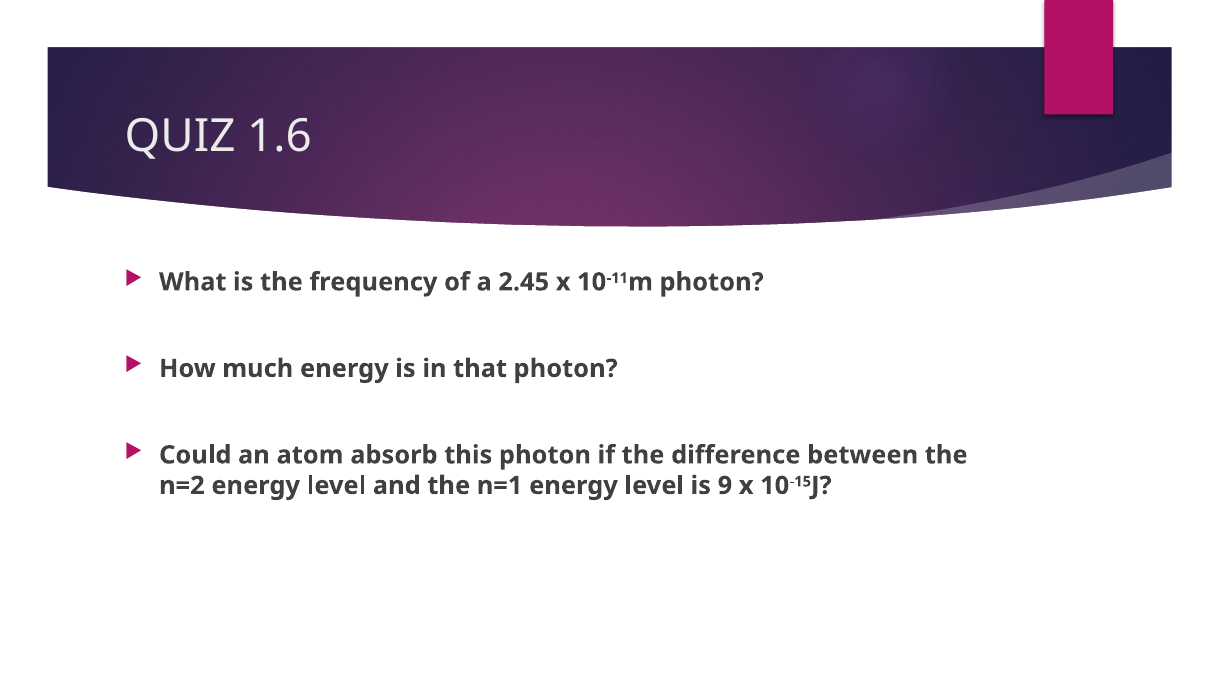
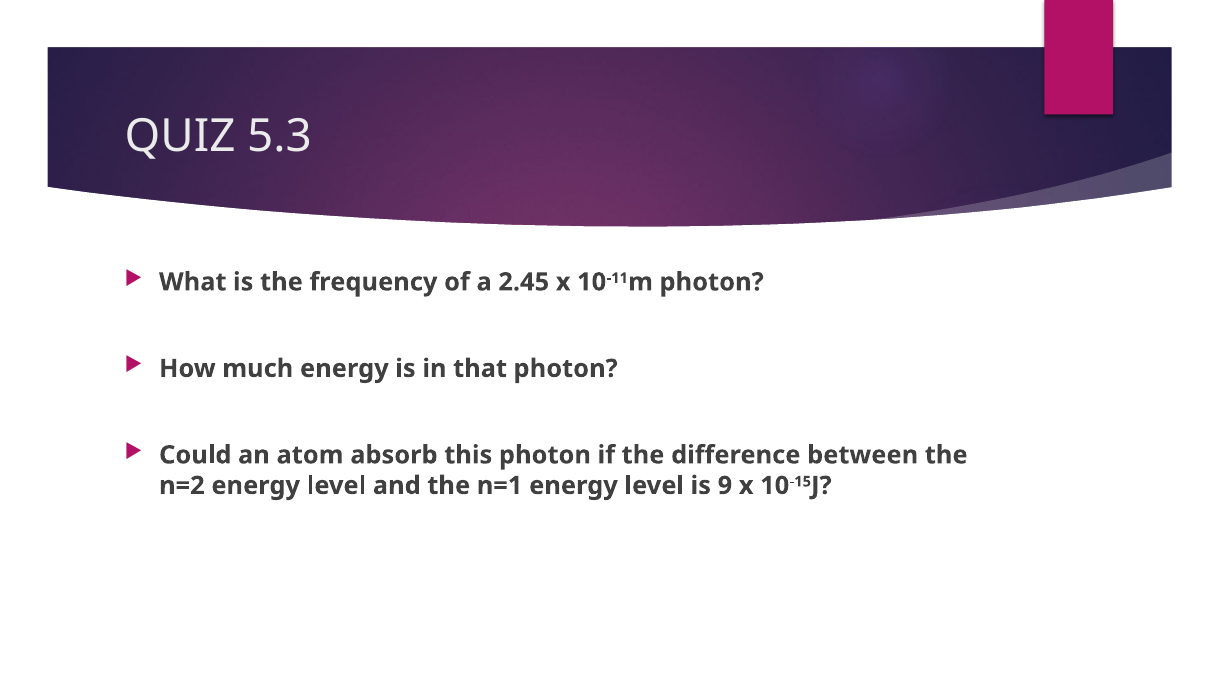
1.6: 1.6 -> 5.3 (279, 136)
